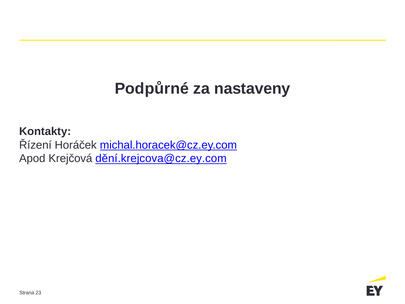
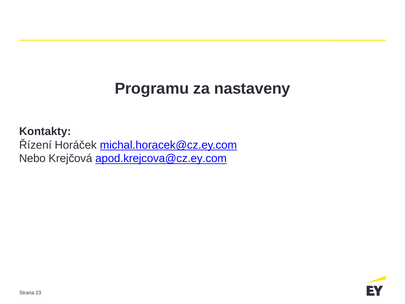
Podpůrné: Podpůrné -> Programu (152, 89)
Apod: Apod -> Nebo (32, 158)
dění.krejcova@cz.ey.com: dění.krejcova@cz.ey.com -> apod.krejcova@cz.ey.com (161, 158)
